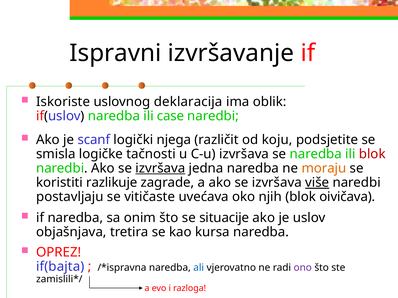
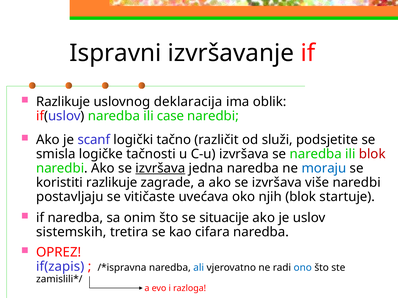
Iskoriste: Iskoriste -> Razlikuje (63, 102)
njega: njega -> tačno (174, 140)
koju: koju -> služi (277, 140)
moraju colour: orange -> blue (324, 169)
više underline: present -> none (317, 183)
oivičava: oivičava -> startuje (347, 197)
objašnjava: objašnjava -> sistemskih (71, 232)
kursa: kursa -> cifara (212, 232)
if(bajta: if(bajta -> if(zapis (60, 267)
ono colour: purple -> blue (303, 268)
